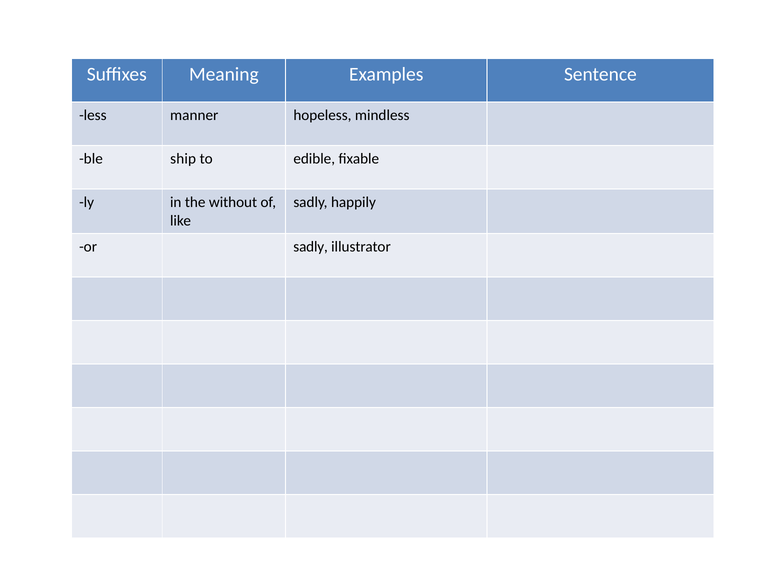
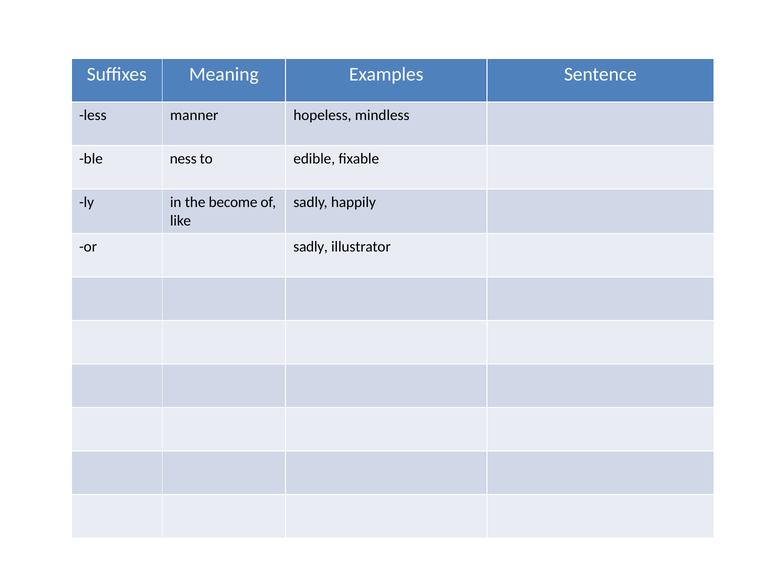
ship: ship -> ness (183, 159)
without: without -> become (233, 202)
